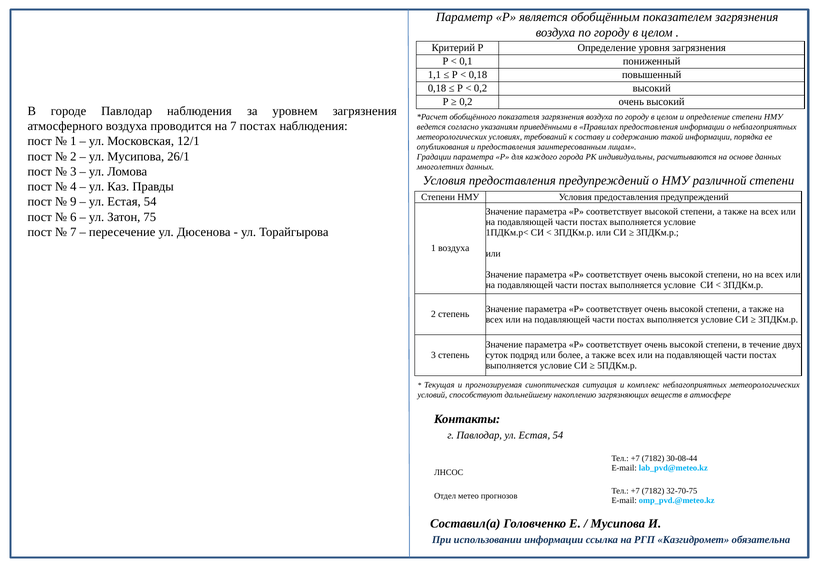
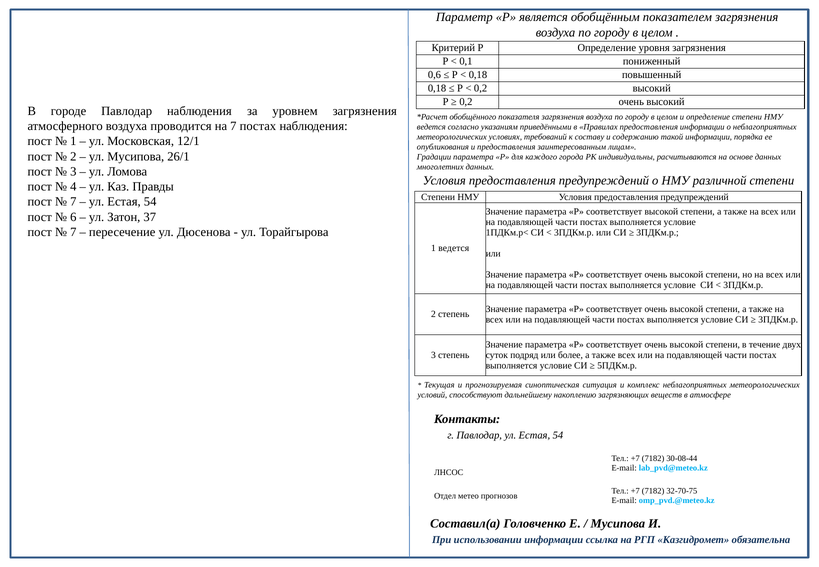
1,1: 1,1 -> 0,6 (434, 75)
9: 9 -> 7 (73, 202)
75: 75 -> 37 (150, 217)
1 воздуха: воздуха -> ведется (454, 248)
